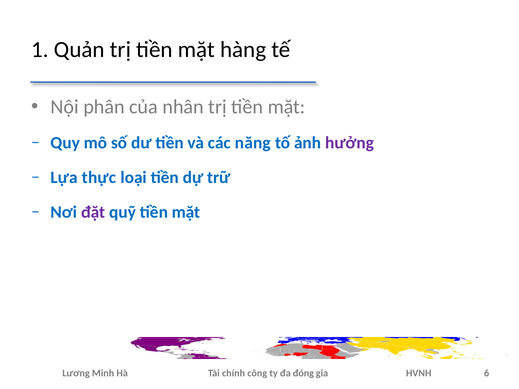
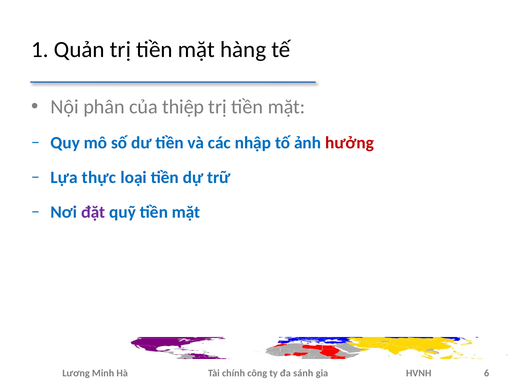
nhân: nhân -> thiệp (183, 107)
năng: năng -> nhập (253, 143)
hưởng colour: purple -> red (350, 143)
đóng: đóng -> sánh (303, 373)
